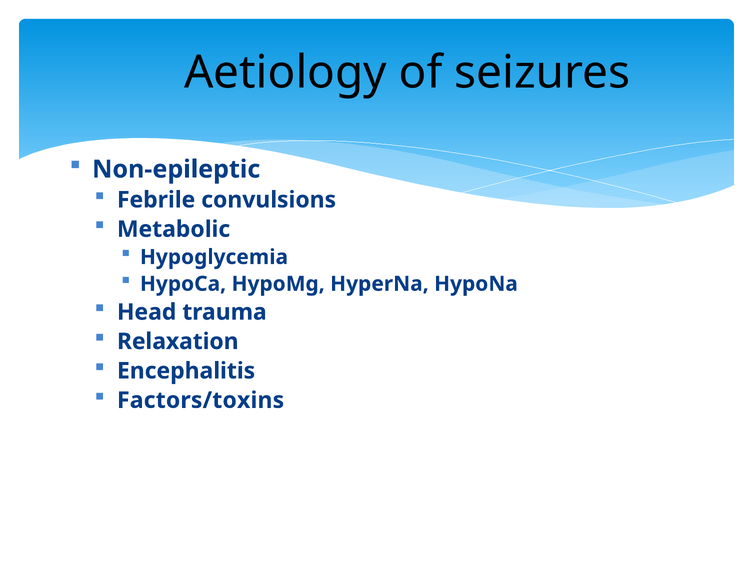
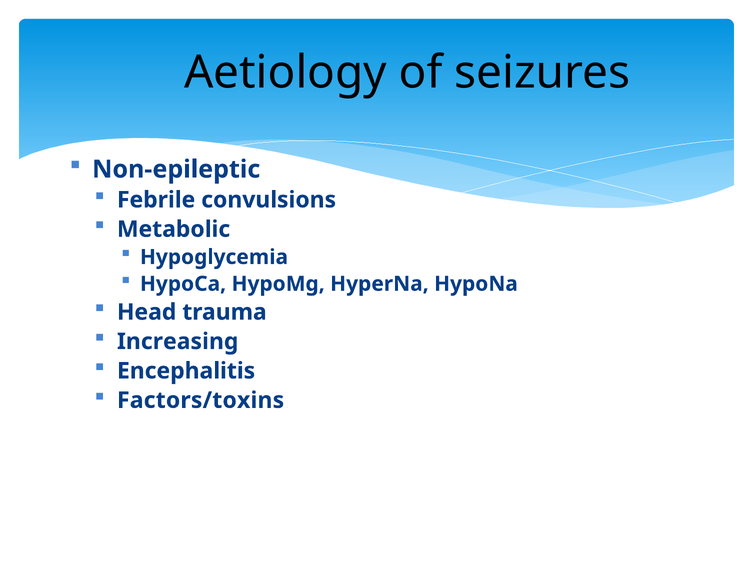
Relaxation: Relaxation -> Increasing (178, 342)
